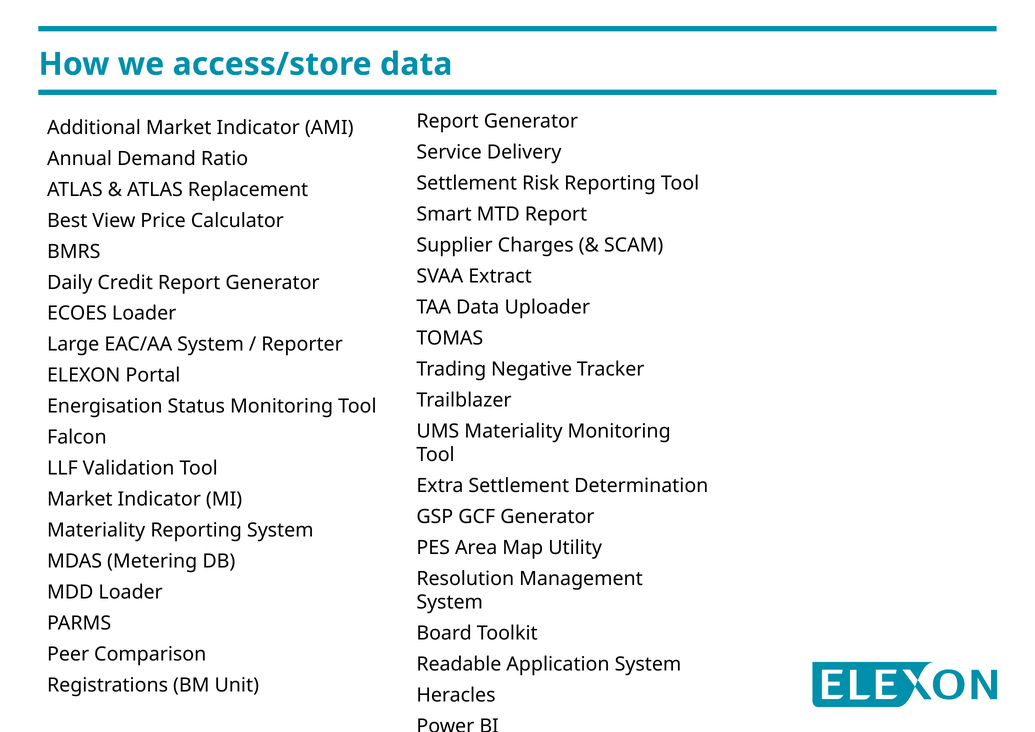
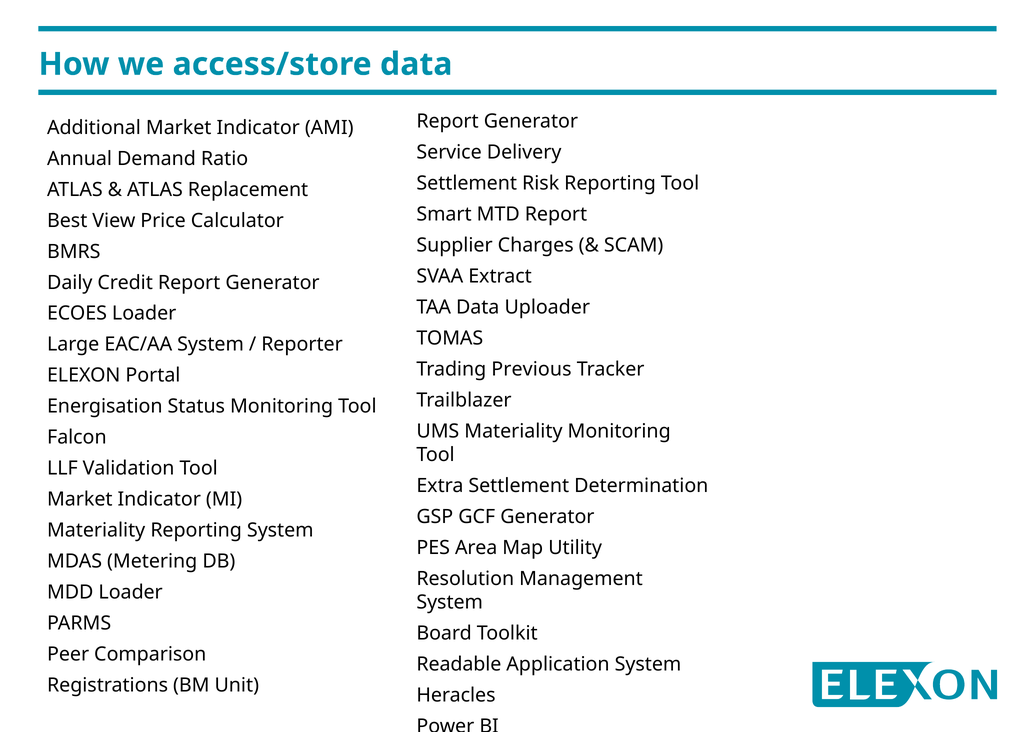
Negative: Negative -> Previous (531, 369)
